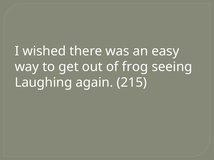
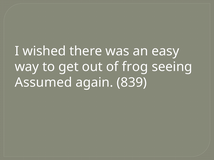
Laughing: Laughing -> Assumed (43, 83)
215: 215 -> 839 (132, 83)
